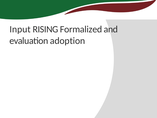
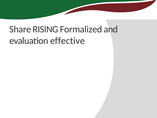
Input: Input -> Share (20, 29)
adoption: adoption -> effective (67, 41)
